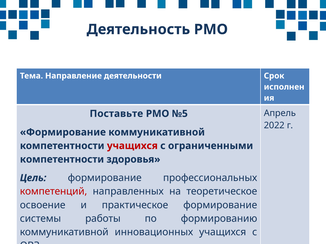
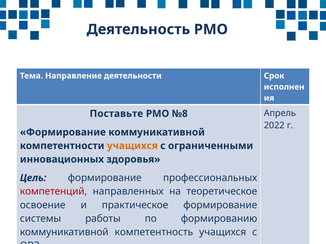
№5: №5 -> №8 (180, 114)
учащихся colour: red -> orange (132, 146)
компетентности: компетентности -> инновационных (62, 160)
инновационных: инновационных -> компетентность (154, 233)
